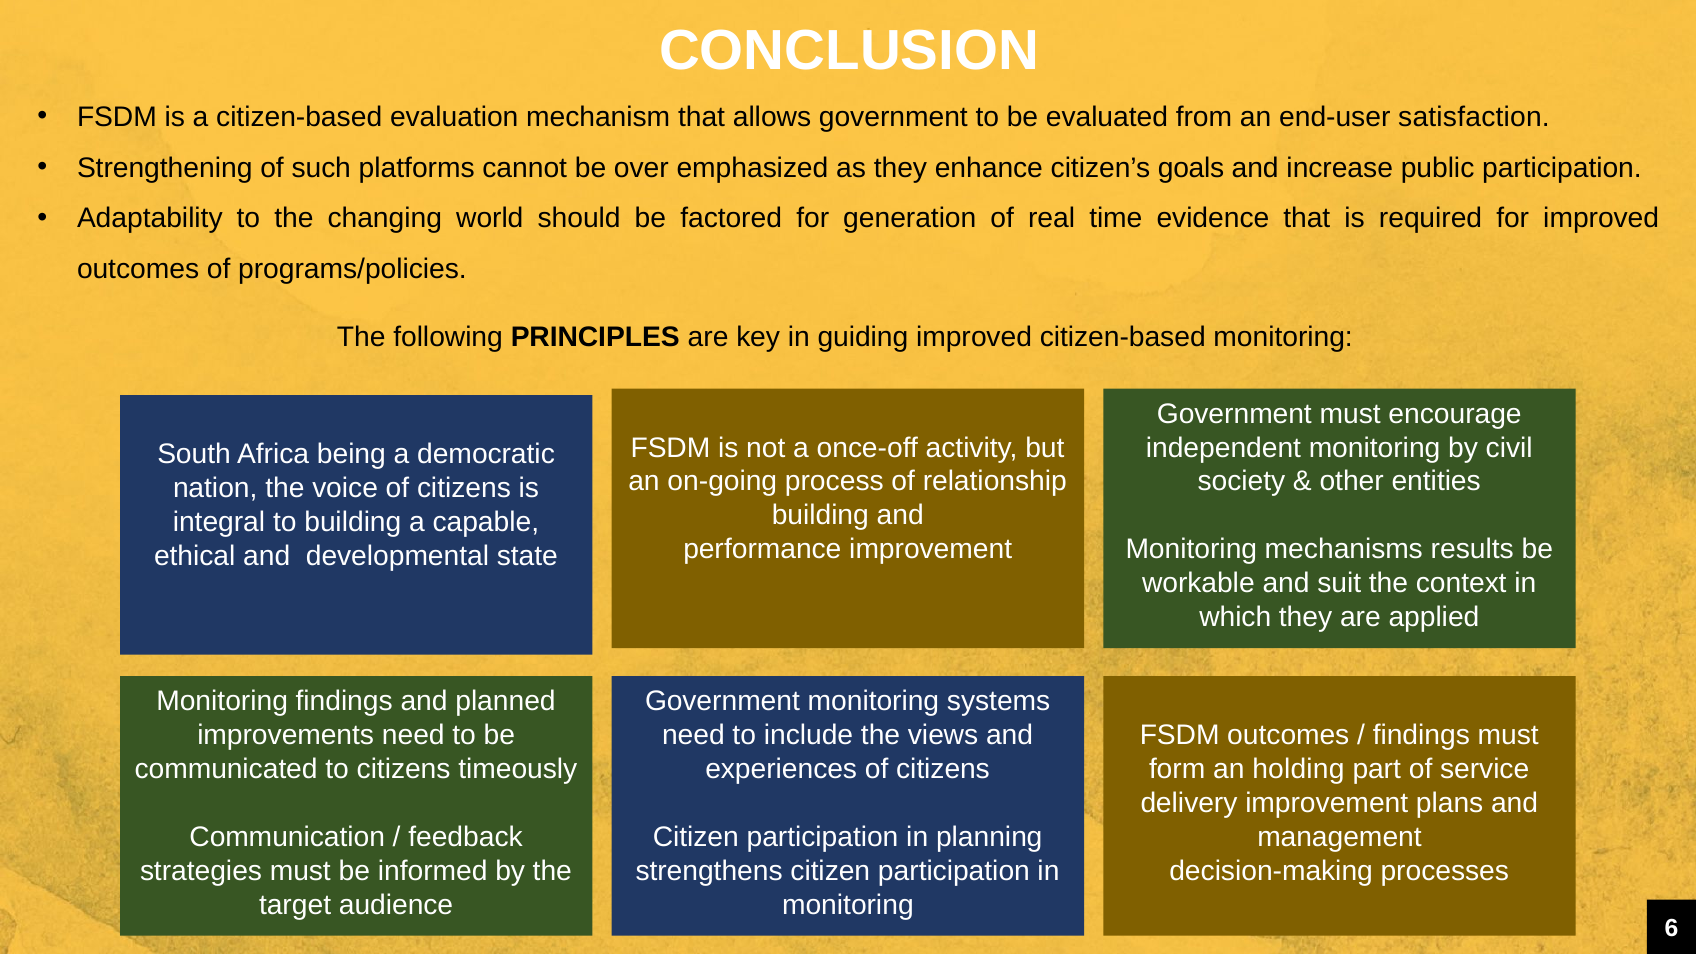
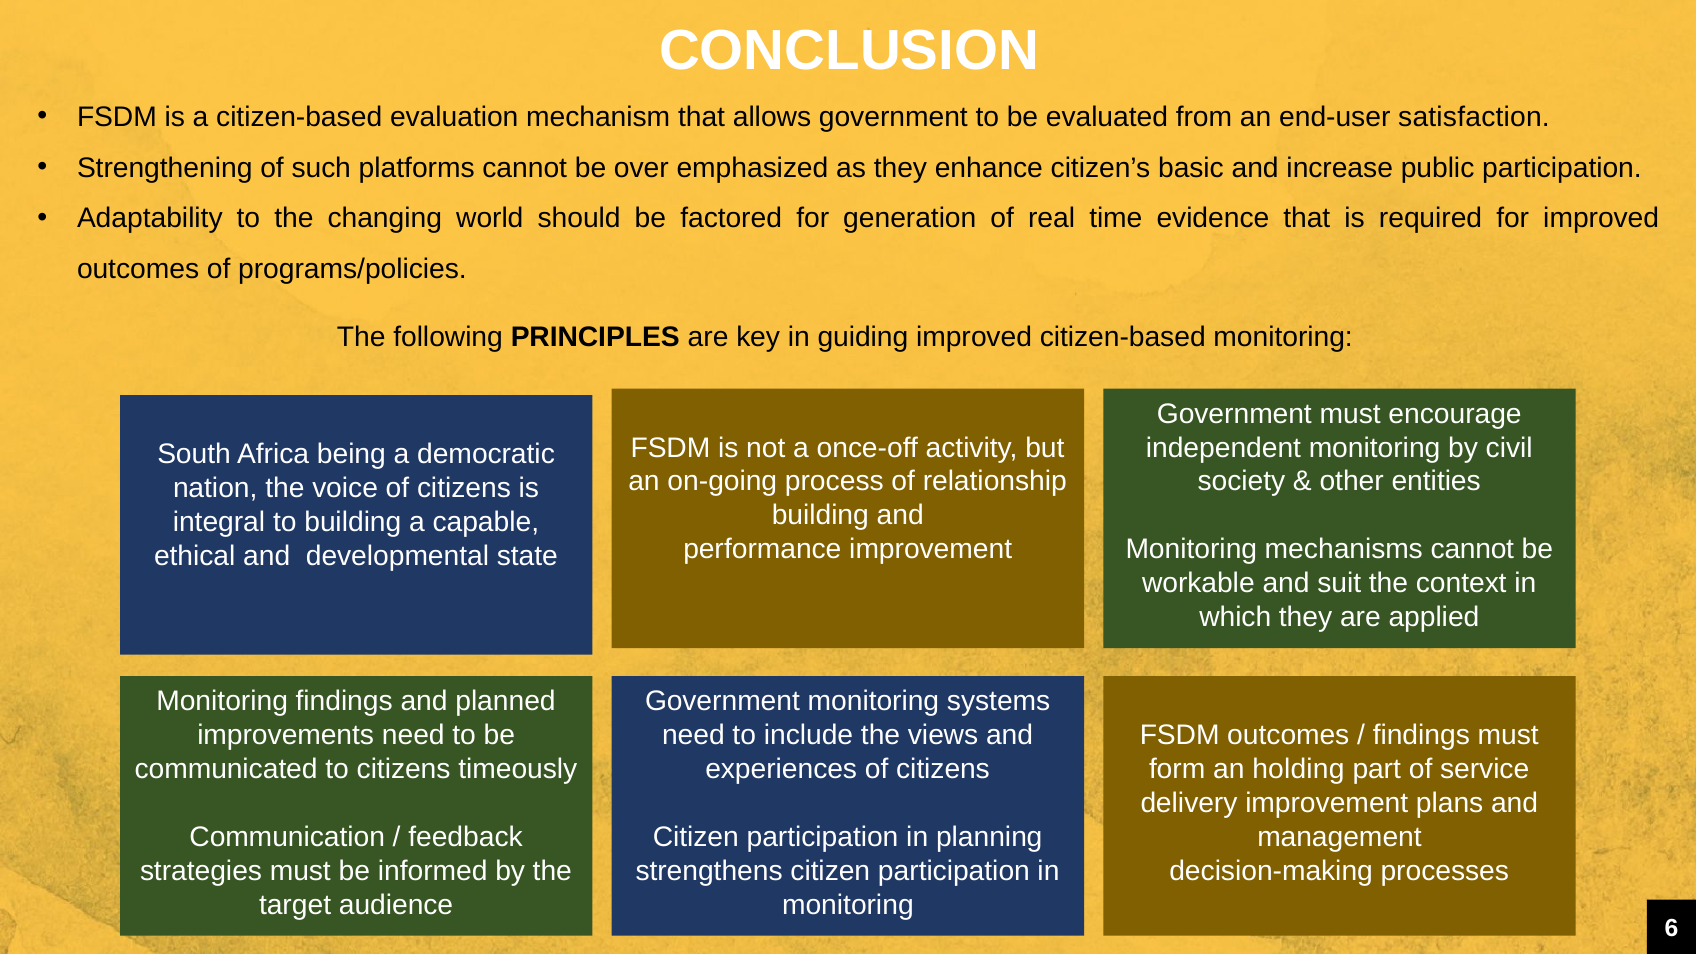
goals: goals -> basic (1191, 168)
mechanisms results: results -> cannot (1472, 549)
